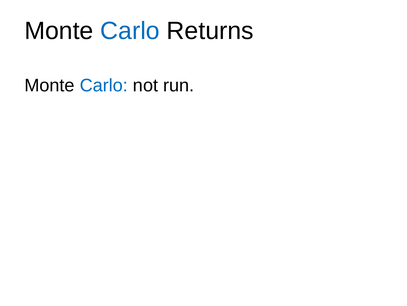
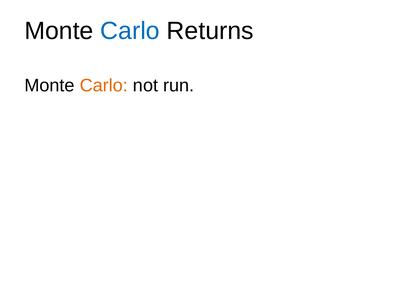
Carlo colour: blue -> orange (104, 85)
